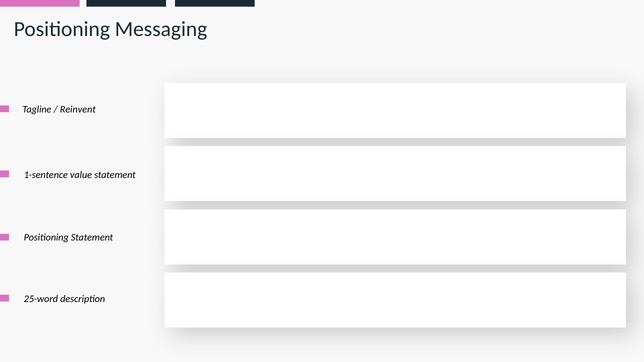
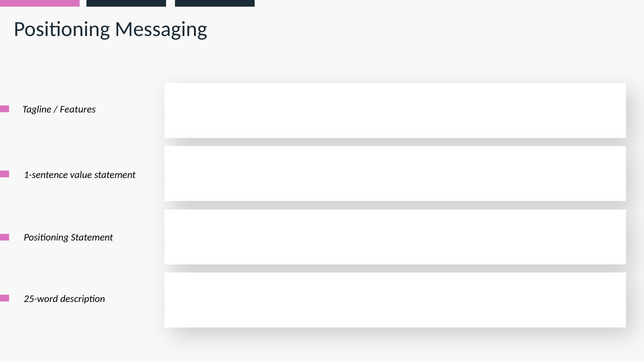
Reinvent: Reinvent -> Features (78, 110)
